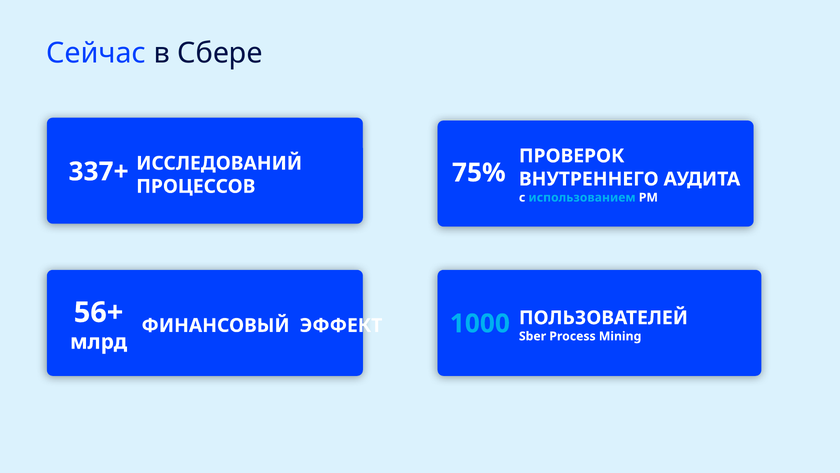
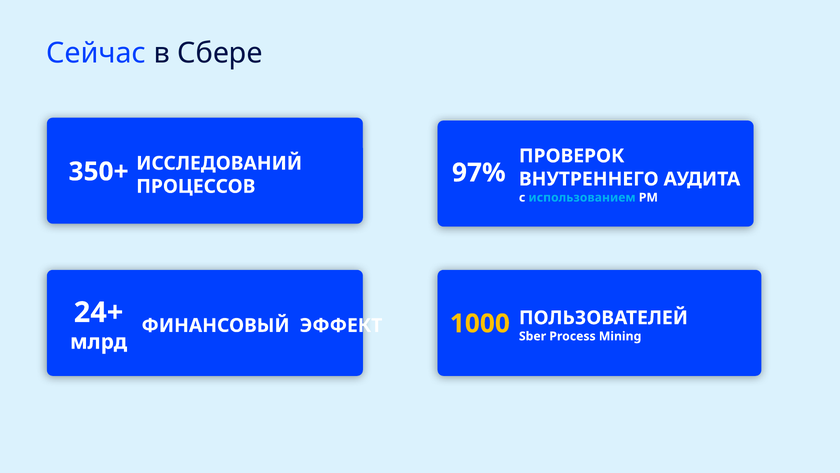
337+: 337+ -> 350+ (99, 171)
75%: 75% -> 97% (479, 173)
56+: 56+ -> 24+ (99, 312)
1000 colour: light blue -> yellow (480, 323)
